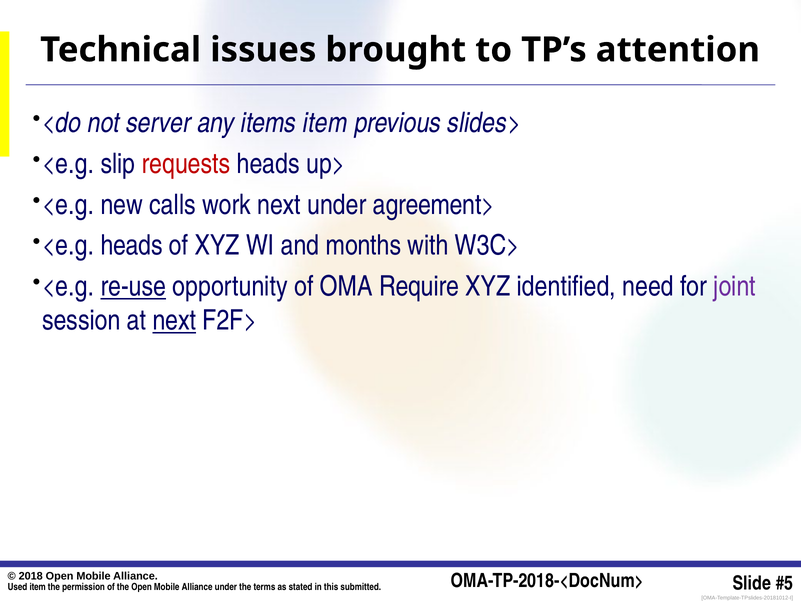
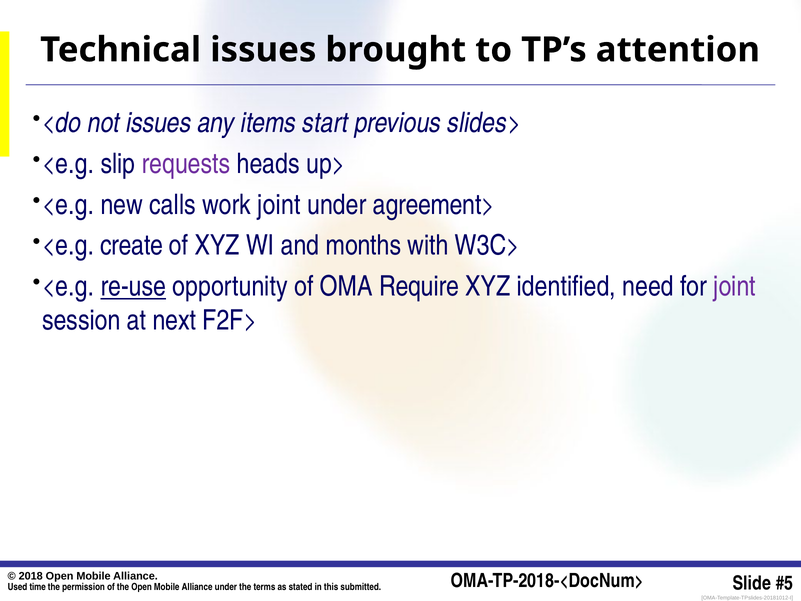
not server: server -> issues (159, 123)
items item: item -> start (325, 123)
requests colour: red -> purple (186, 164)
work next: next -> joint (279, 205)
heads: heads -> create (132, 246)
next underline: present -> none (174, 320)
item: item -> time (38, 587)
